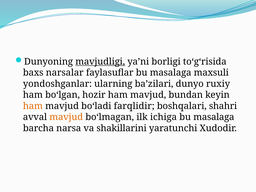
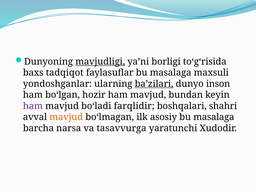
narsalar: narsalar -> tadqiqot (65, 73)
ba’zilari underline: none -> present (154, 84)
ruxiy: ruxiy -> inson (218, 84)
ham colour: orange -> purple (33, 106)
ichiga: ichiga -> asosiy (164, 117)
shakillarini: shakillarini -> tasavvurga (122, 128)
